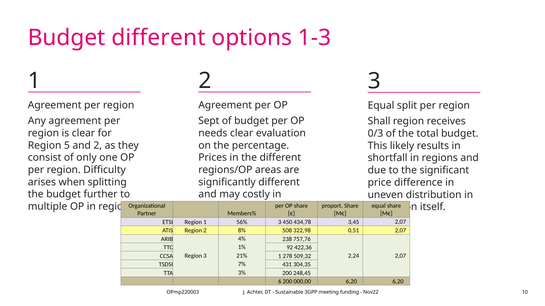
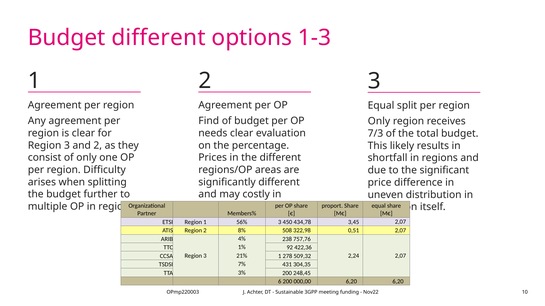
Sept: Sept -> Find (209, 121)
Shall: Shall -> Only (379, 121)
0/3: 0/3 -> 7/3 (375, 134)
5: 5 -> 3 (67, 146)
